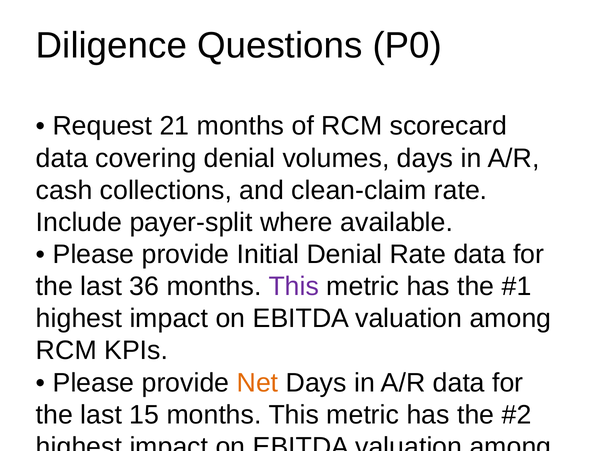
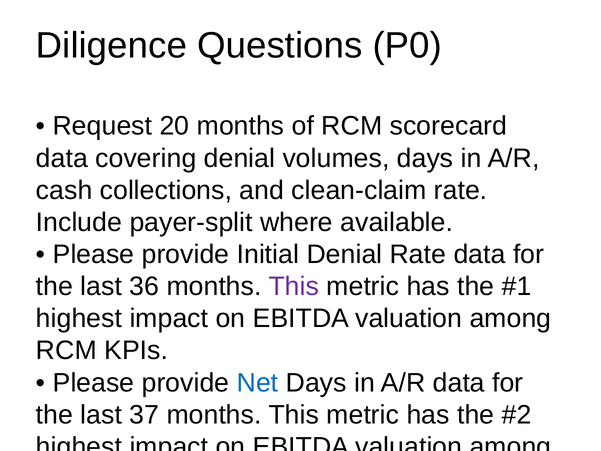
21: 21 -> 20 (174, 126)
Net colour: orange -> blue (258, 383)
15: 15 -> 37 (144, 415)
